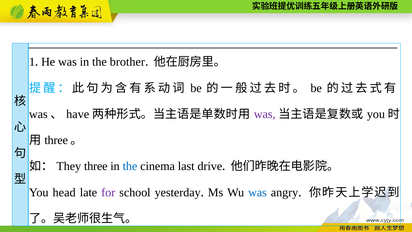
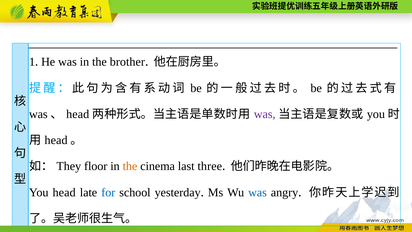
have: have -> head (78, 114)
three: three -> head (56, 140)
three: three -> floor (96, 166)
the colour: blue -> orange (130, 166)
drive: drive -> three (210, 166)
for colour: purple -> blue (108, 192)
